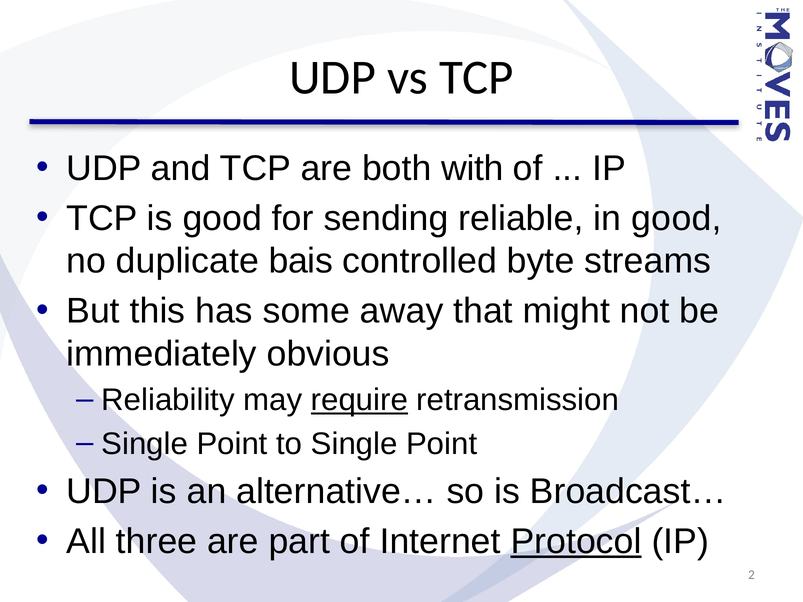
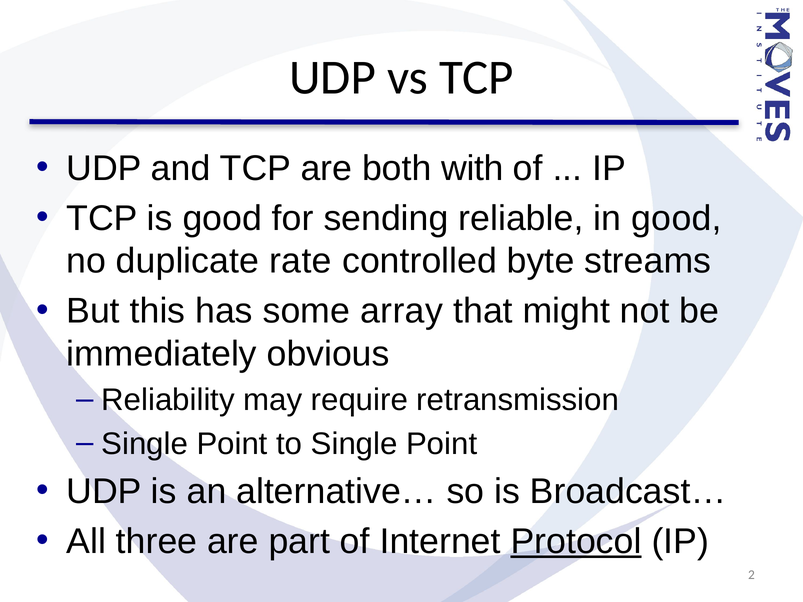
bais: bais -> rate (300, 261)
away: away -> array (401, 311)
require underline: present -> none (359, 400)
